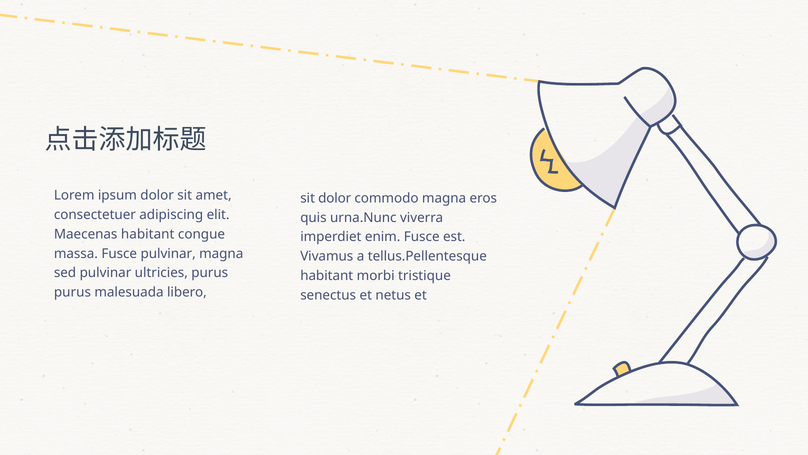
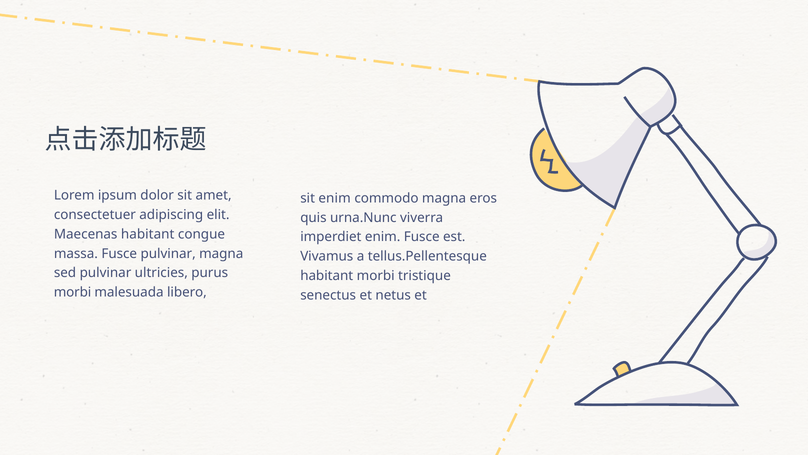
sit dolor: dolor -> enim (335, 198)
purus: purus -> morbi (73, 292)
